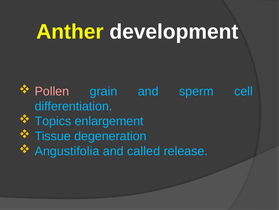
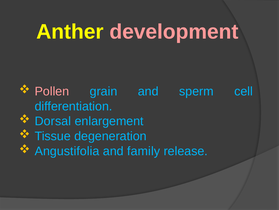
development colour: white -> pink (174, 32)
Topics: Topics -> Dorsal (53, 121)
called: called -> family (144, 151)
